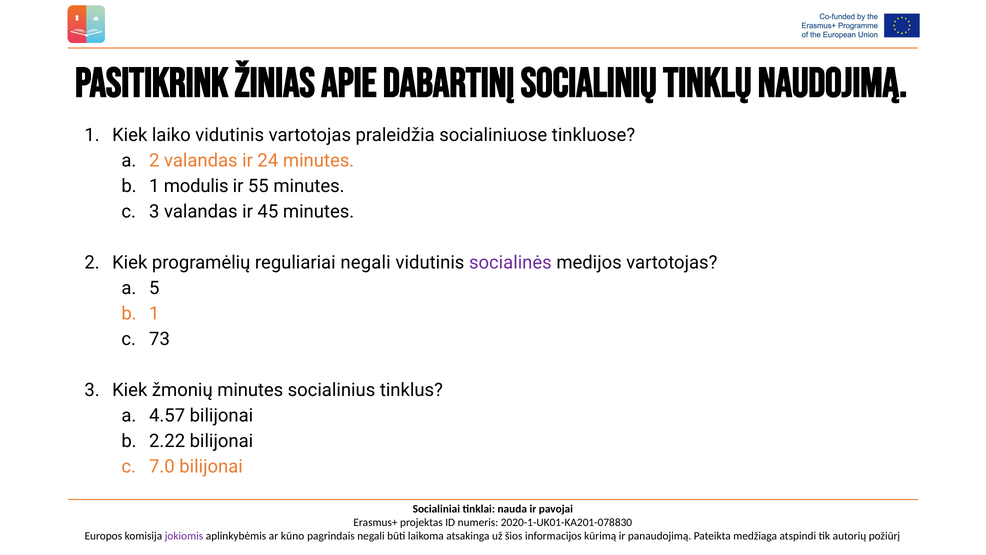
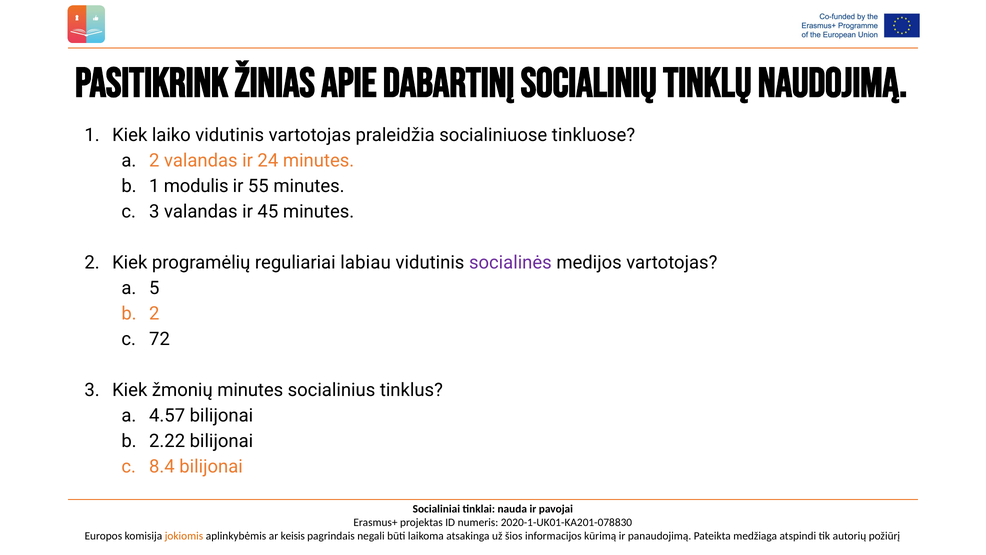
reguliariai negali: negali -> labiau (366, 263)
1: 1 -> 2 (154, 314)
73: 73 -> 72 (160, 339)
7.0: 7.0 -> 8.4 (162, 467)
jokiomis colour: purple -> orange (184, 536)
kūno: kūno -> keisis (293, 536)
